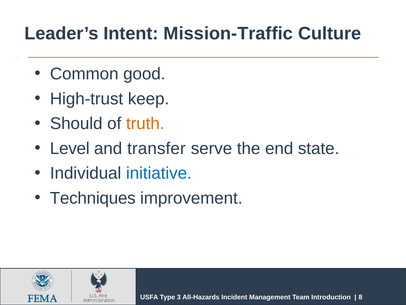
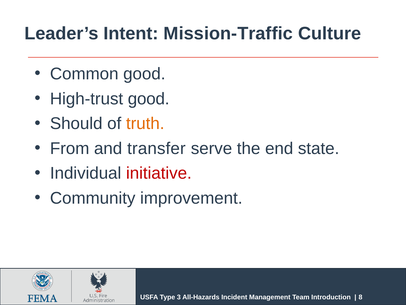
High-trust keep: keep -> good (149, 99)
Level: Level -> From (70, 148)
initiative colour: blue -> red (159, 173)
Techniques: Techniques -> Community (93, 198)
